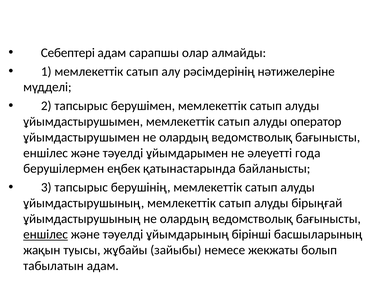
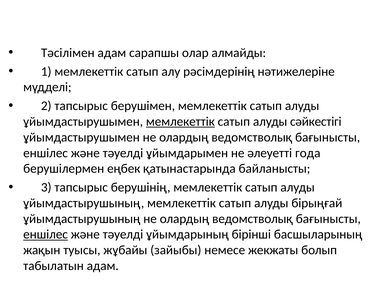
Себептері: Себептері -> Тәсілімен (68, 53)
мемлекеттік underline: none -> present (180, 122)
оператор: оператор -> сәйкестігі (316, 122)
